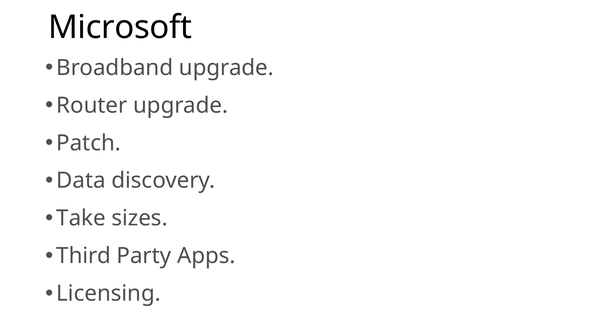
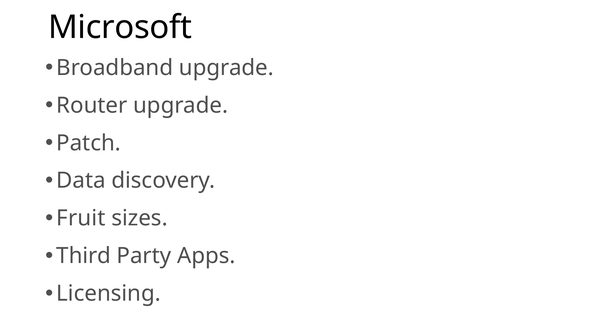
Take: Take -> Fruit (81, 218)
